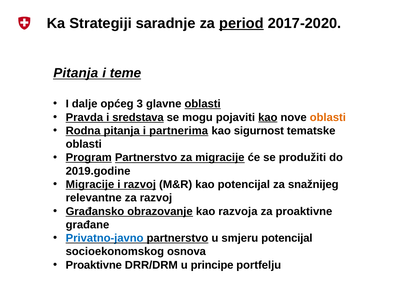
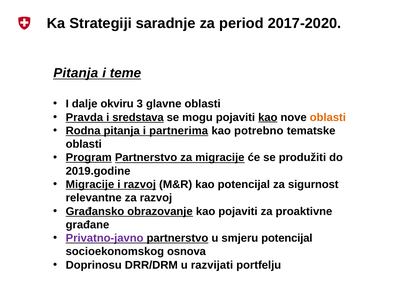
period underline: present -> none (241, 23)
općeg: općeg -> okviru (117, 104)
oblasti underline: present -> none (203, 104)
sigurnost: sigurnost -> potrebno (259, 131)
snažnijeg: snažnijeg -> sigurnost (313, 185)
kao razvoja: razvoja -> pojaviti (238, 211)
Privatno-javno colour: blue -> purple (105, 238)
Proaktivne: Proaktivne -> Doprinosu (94, 265)
principe: principe -> razvijati (212, 265)
